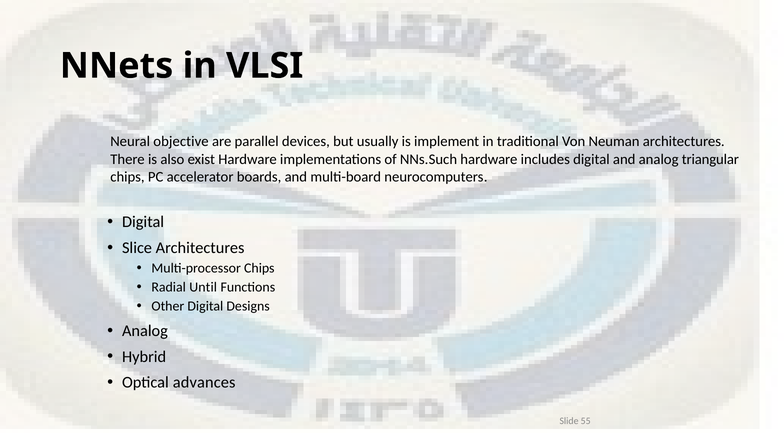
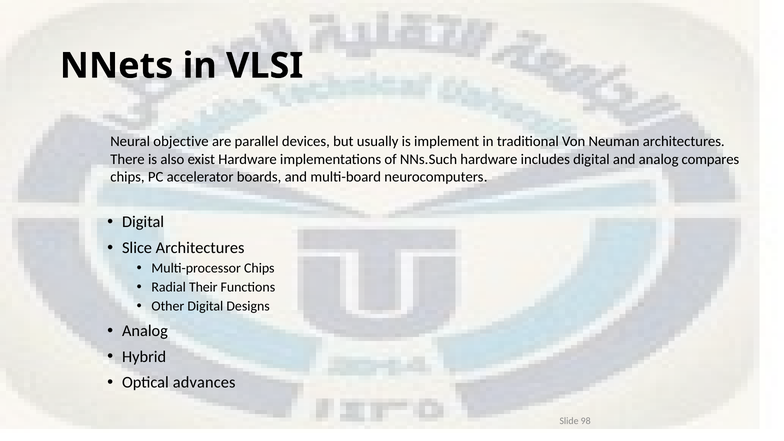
triangular: triangular -> compares (710, 159)
Until: Until -> Their (203, 287)
55: 55 -> 98 (586, 421)
